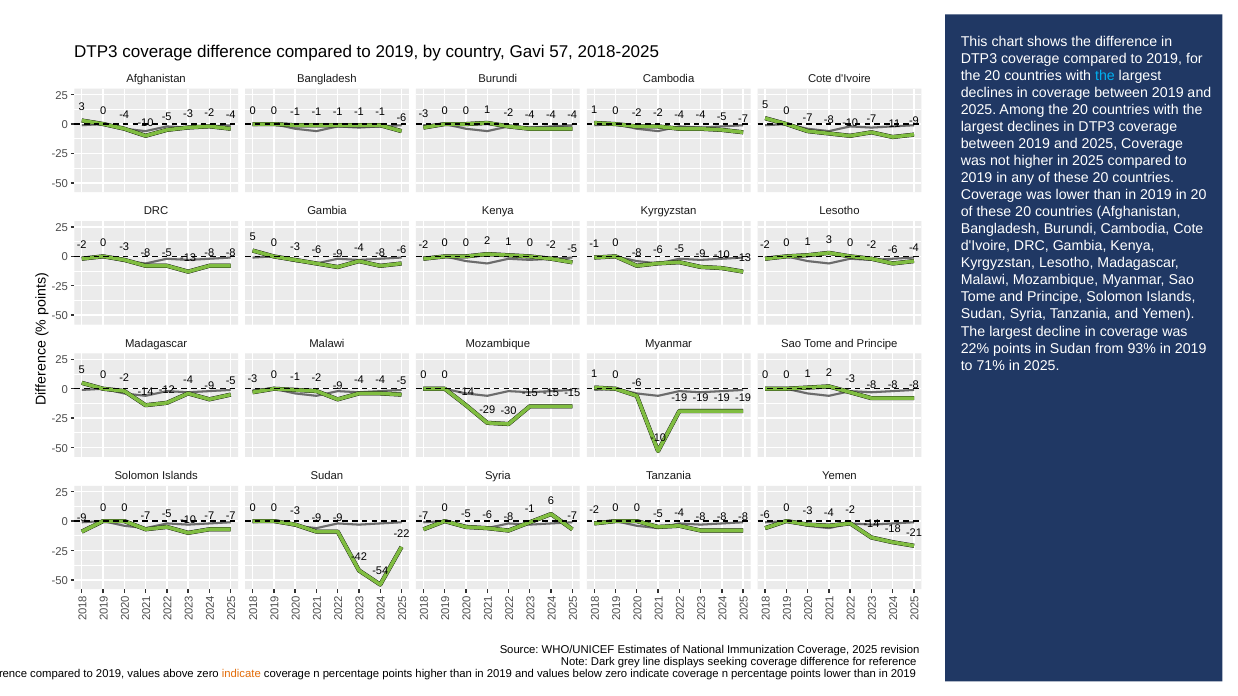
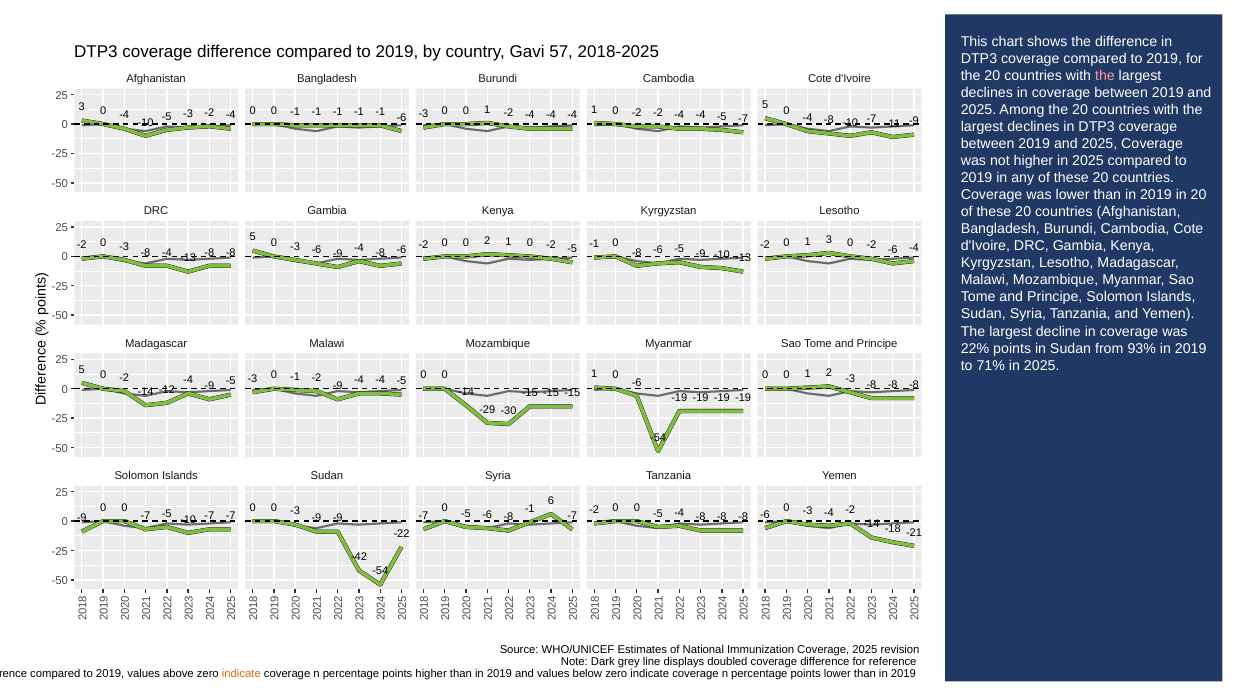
the colour: light blue -> pink (1105, 76)
-7: -7 -> -4 (808, 118)
-8 -5: -5 -> -4 (167, 253)
-10: -10 -> -54 (658, 438)
seeking: seeking -> doubled (728, 662)
